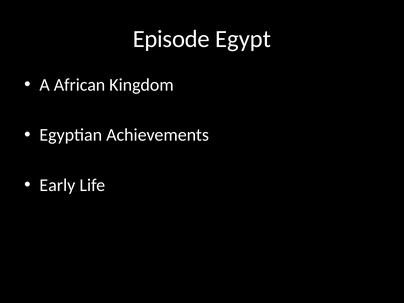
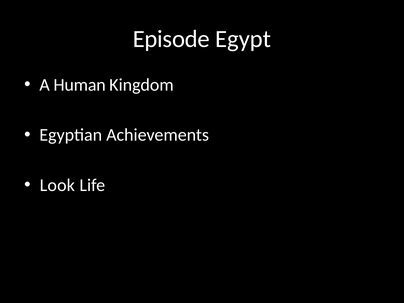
African: African -> Human (80, 85)
Early: Early -> Look (57, 185)
